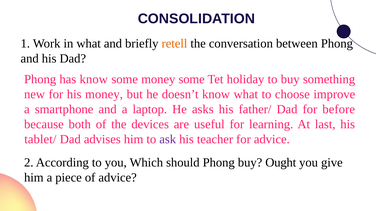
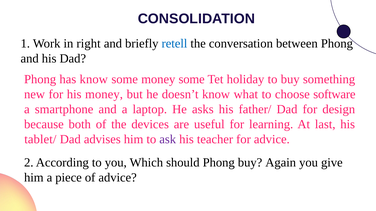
in what: what -> right (89, 44)
retell colour: orange -> blue (174, 44)
improve: improve -> software (334, 94)
before: before -> design (339, 110)
Ought: Ought -> Again (281, 163)
